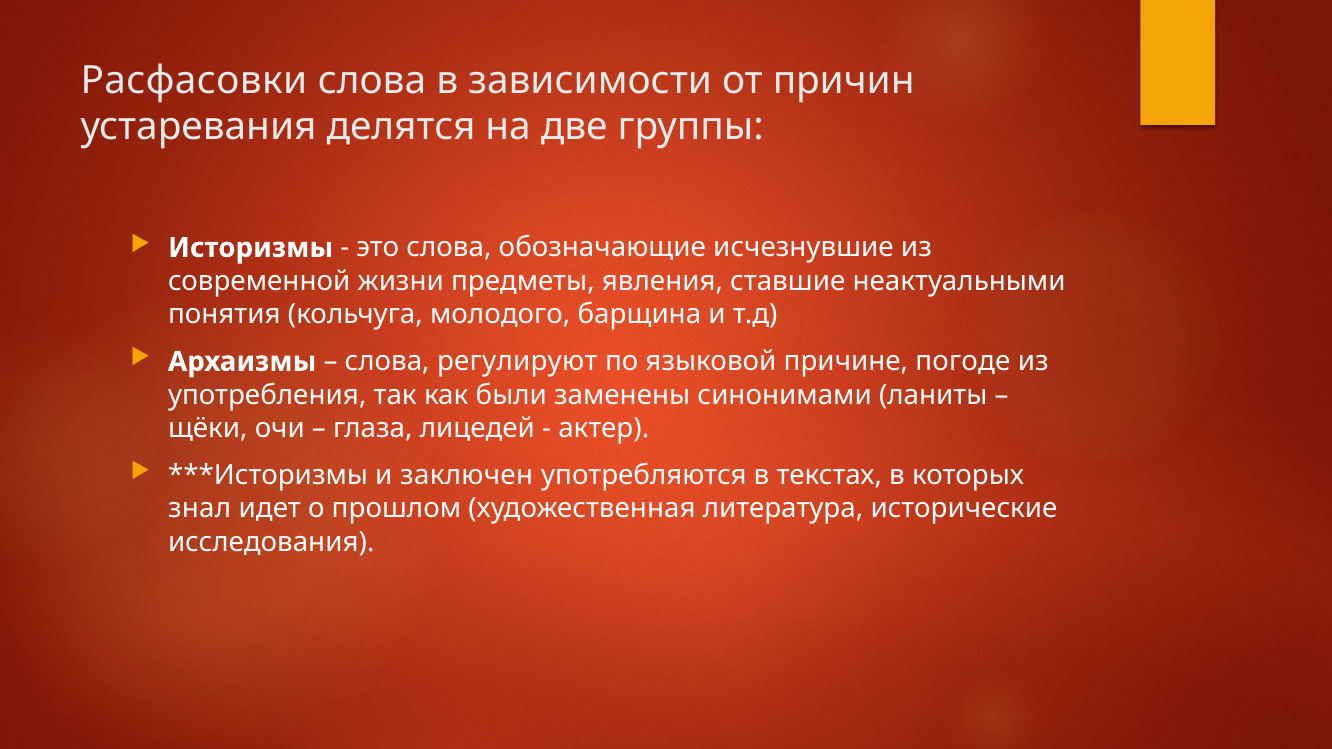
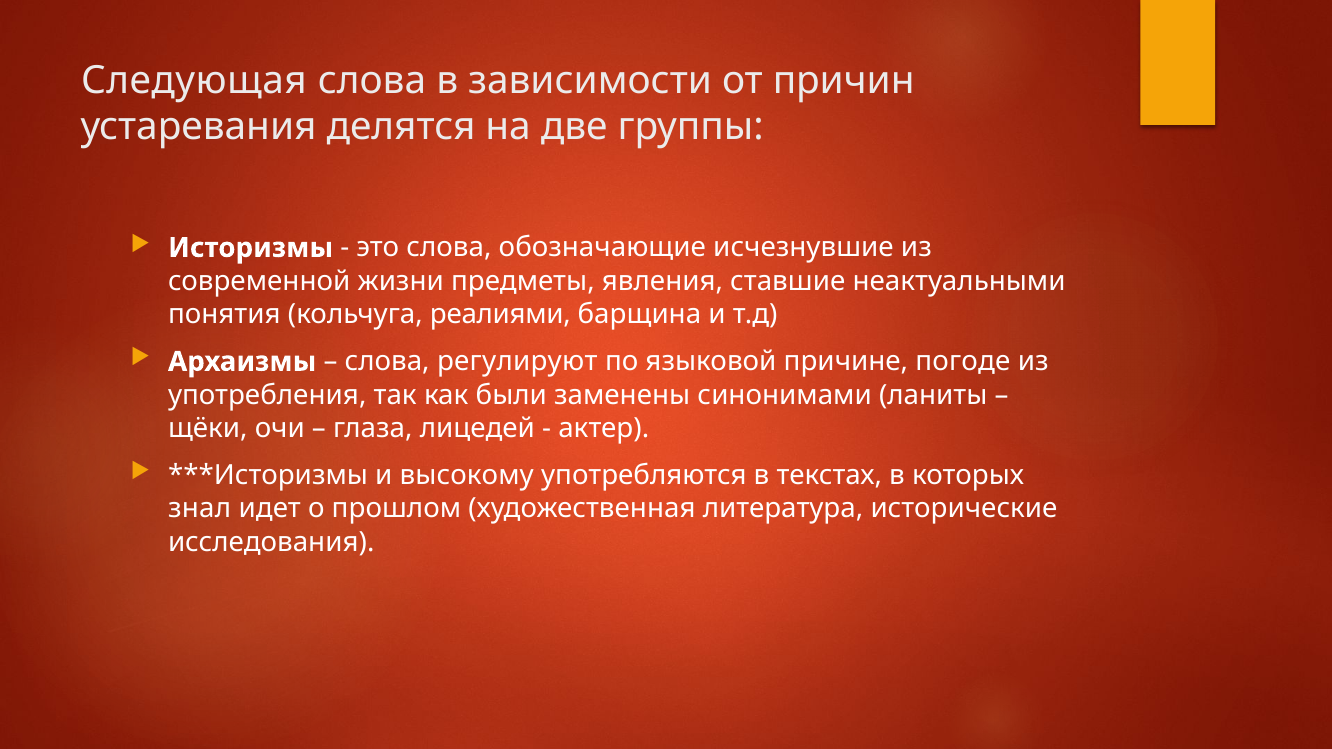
Расфасовки: Расфасовки -> Следующая (194, 81)
молодого: молодого -> реалиями (500, 315)
заключен: заключен -> высокому (467, 476)
